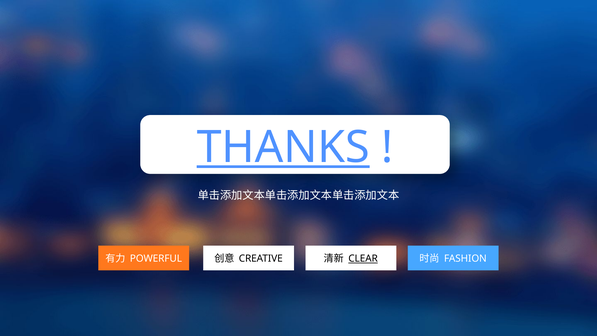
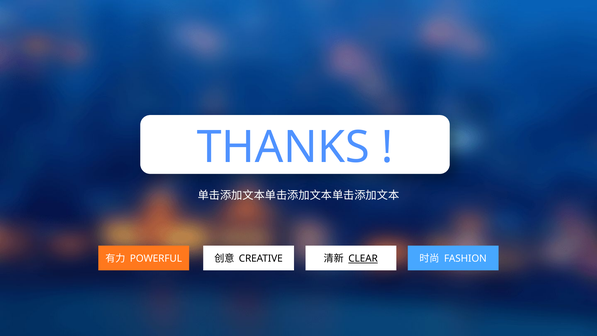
THANKS underline: present -> none (283, 147)
